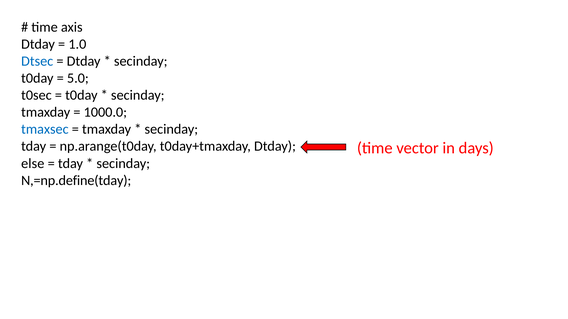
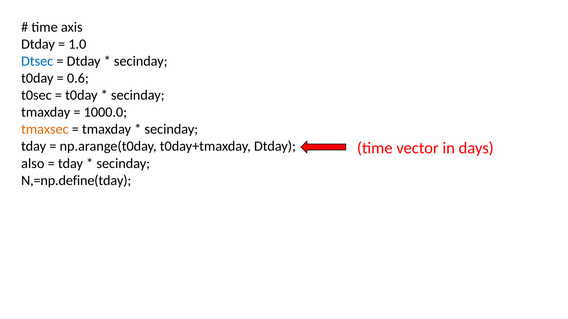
5.0: 5.0 -> 0.6 (78, 78)
tmaxsec colour: blue -> orange (45, 130)
else: else -> also (33, 164)
